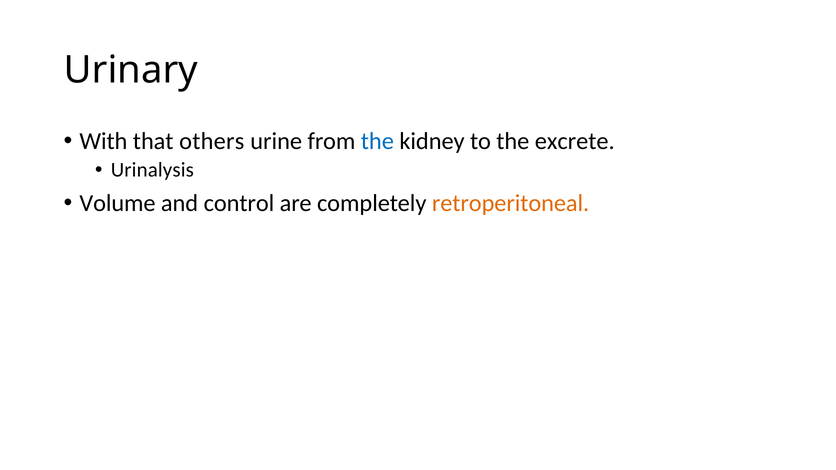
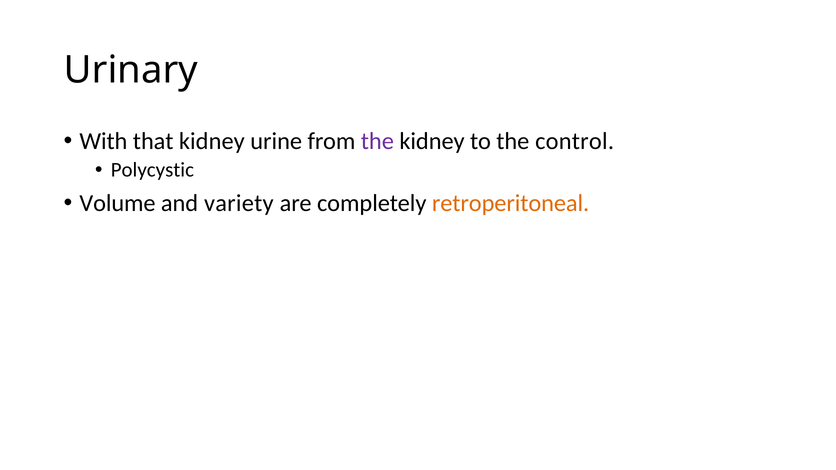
that others: others -> kidney (212, 141)
the colour: blue -> purple (377, 141)
excrete: excrete -> control (575, 141)
Urinalysis: Urinalysis -> Polycystic (152, 170)
control: control -> variety (239, 203)
